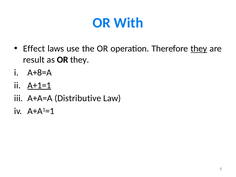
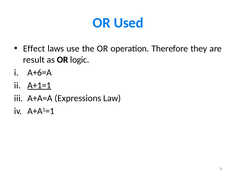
With: With -> Used (129, 23)
they underline: present -> none (199, 49)
OR they: they -> logic (80, 60)
A+8=A: A+8=A -> A+6=A (40, 73)
Distributive: Distributive -> Expressions (78, 98)
